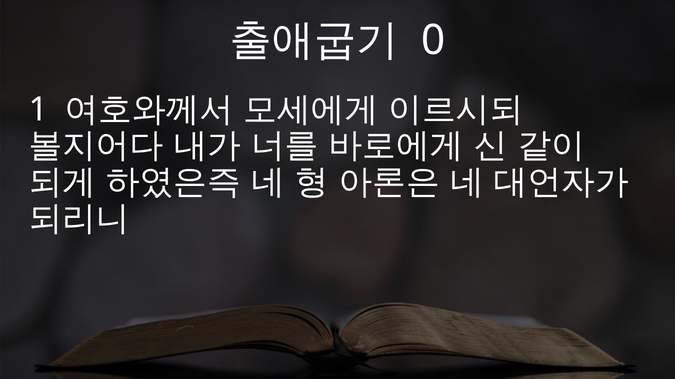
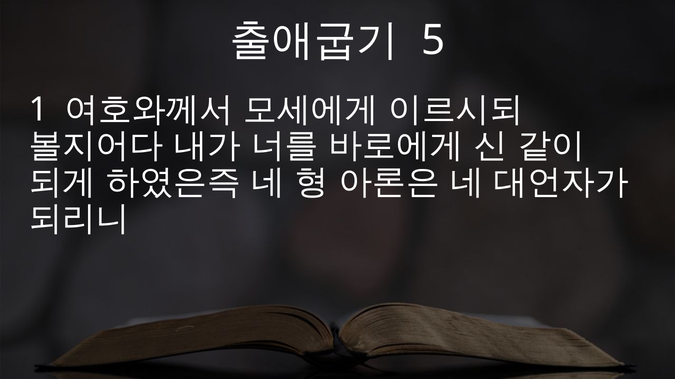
0: 0 -> 5 (433, 41)
